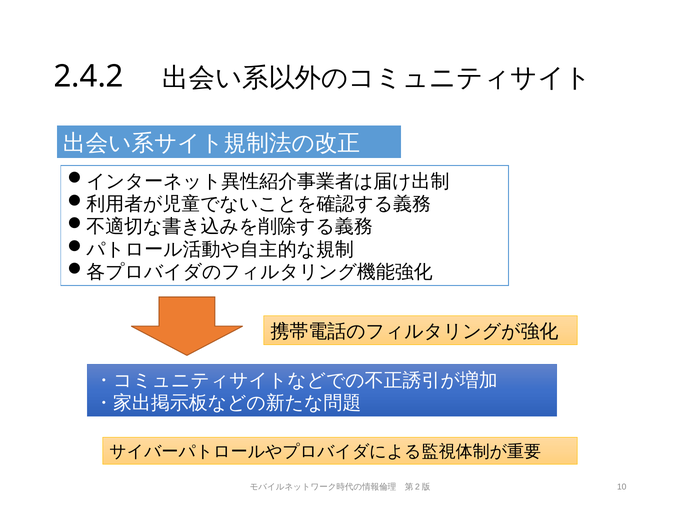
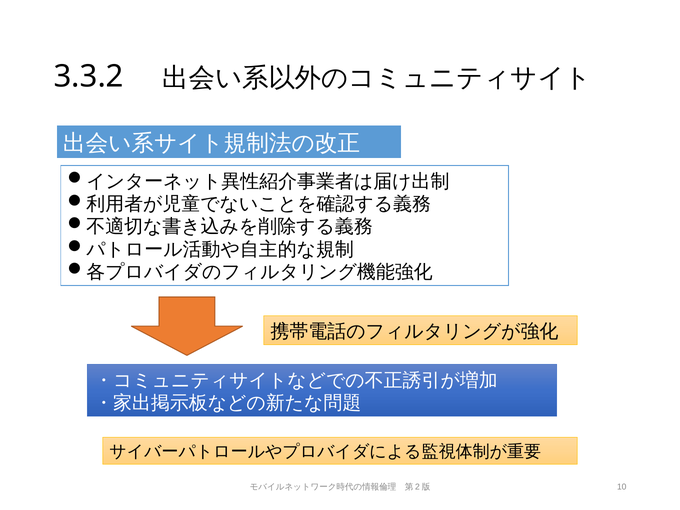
2.4.2: 2.4.2 -> 3.3.2 (89, 76)
